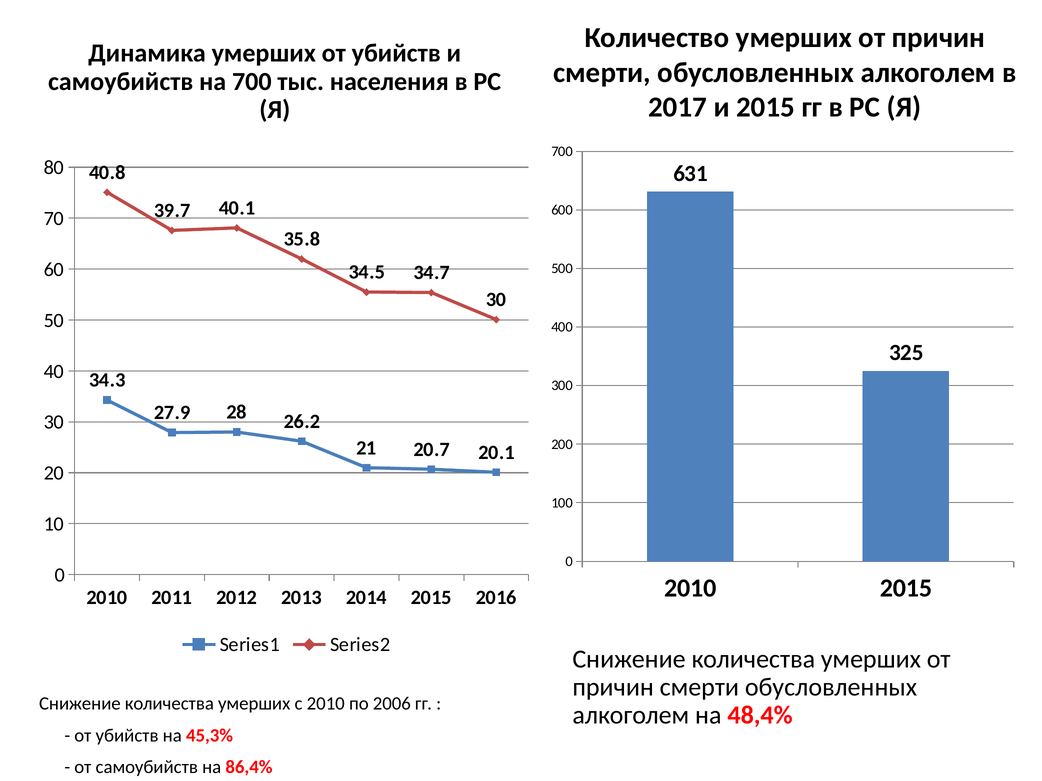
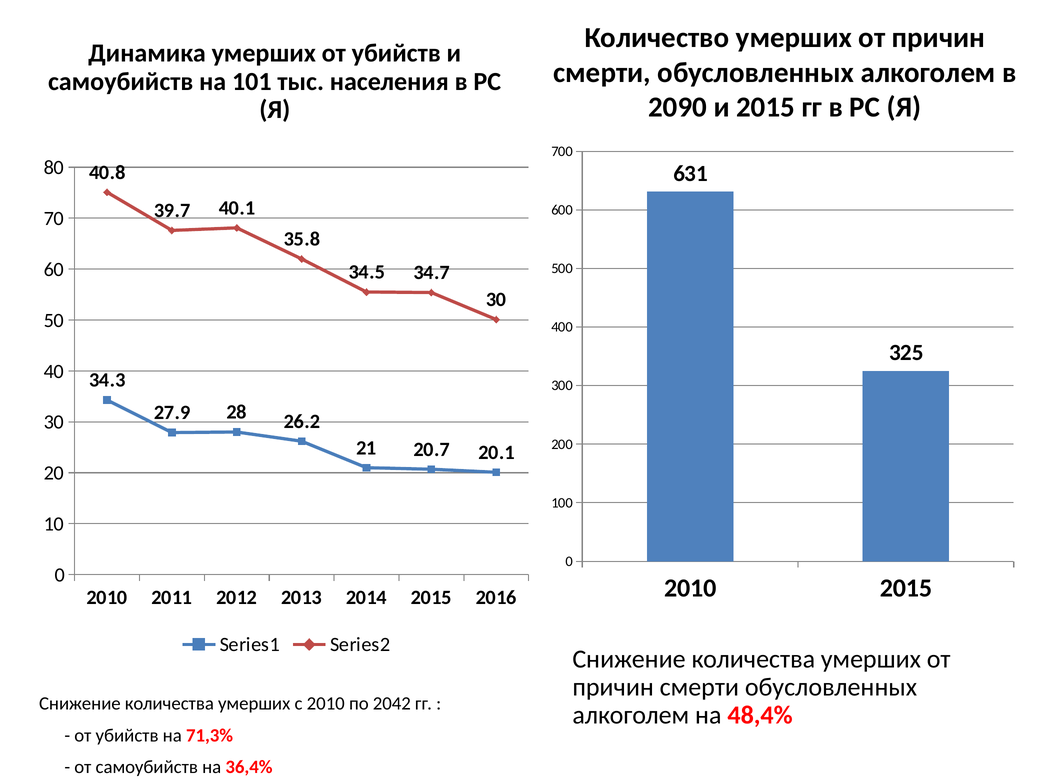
на 700: 700 -> 101 (252, 81)
2017: 2017 -> 2090 (678, 107)
2006: 2006 -> 2042 (392, 704)
45,3%: 45,3% -> 71,3% (210, 736)
86,4%: 86,4% -> 36,4% (249, 768)
